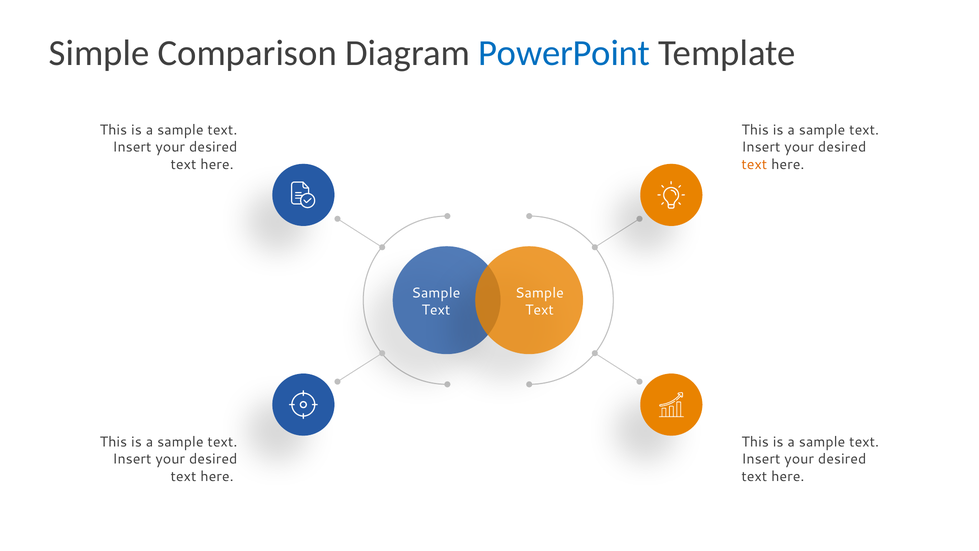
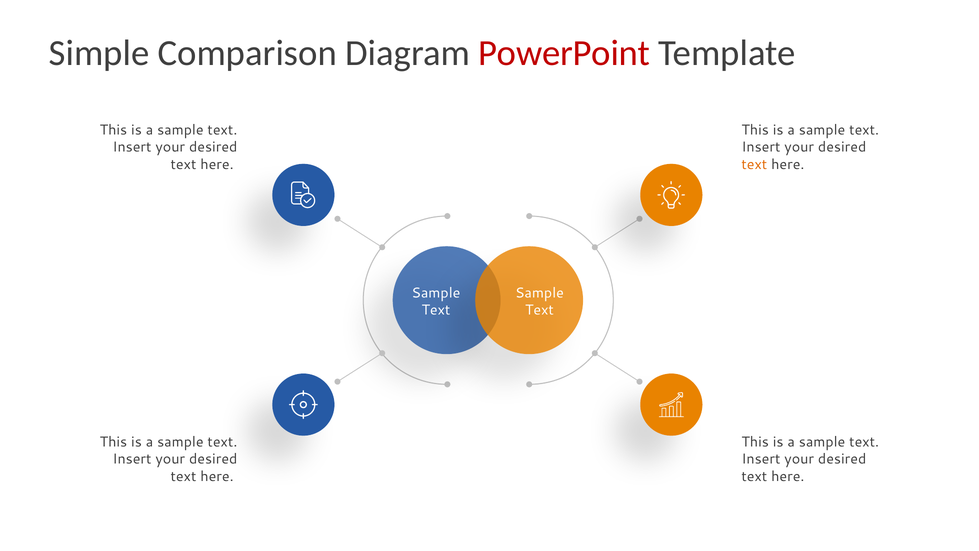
PowerPoint colour: blue -> red (564, 53)
